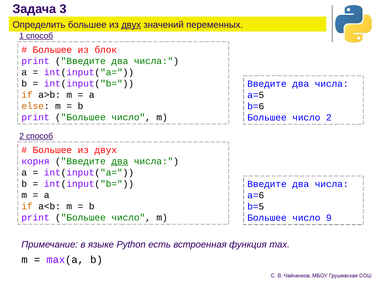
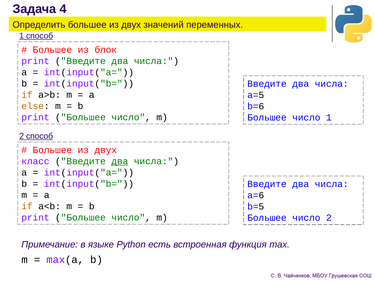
3: 3 -> 4 (63, 9)
двух underline: present -> none (131, 25)
число 2: 2 -> 1 (329, 118)
корня: корня -> класс (35, 161)
число 9: 9 -> 2 (329, 218)
